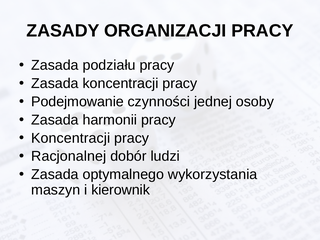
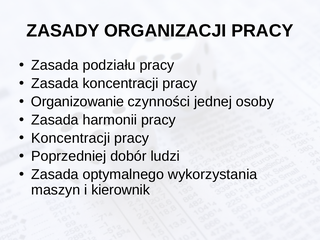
Podejmowanie: Podejmowanie -> Organizowanie (78, 102)
Racjonalnej: Racjonalnej -> Poprzedniej (69, 156)
